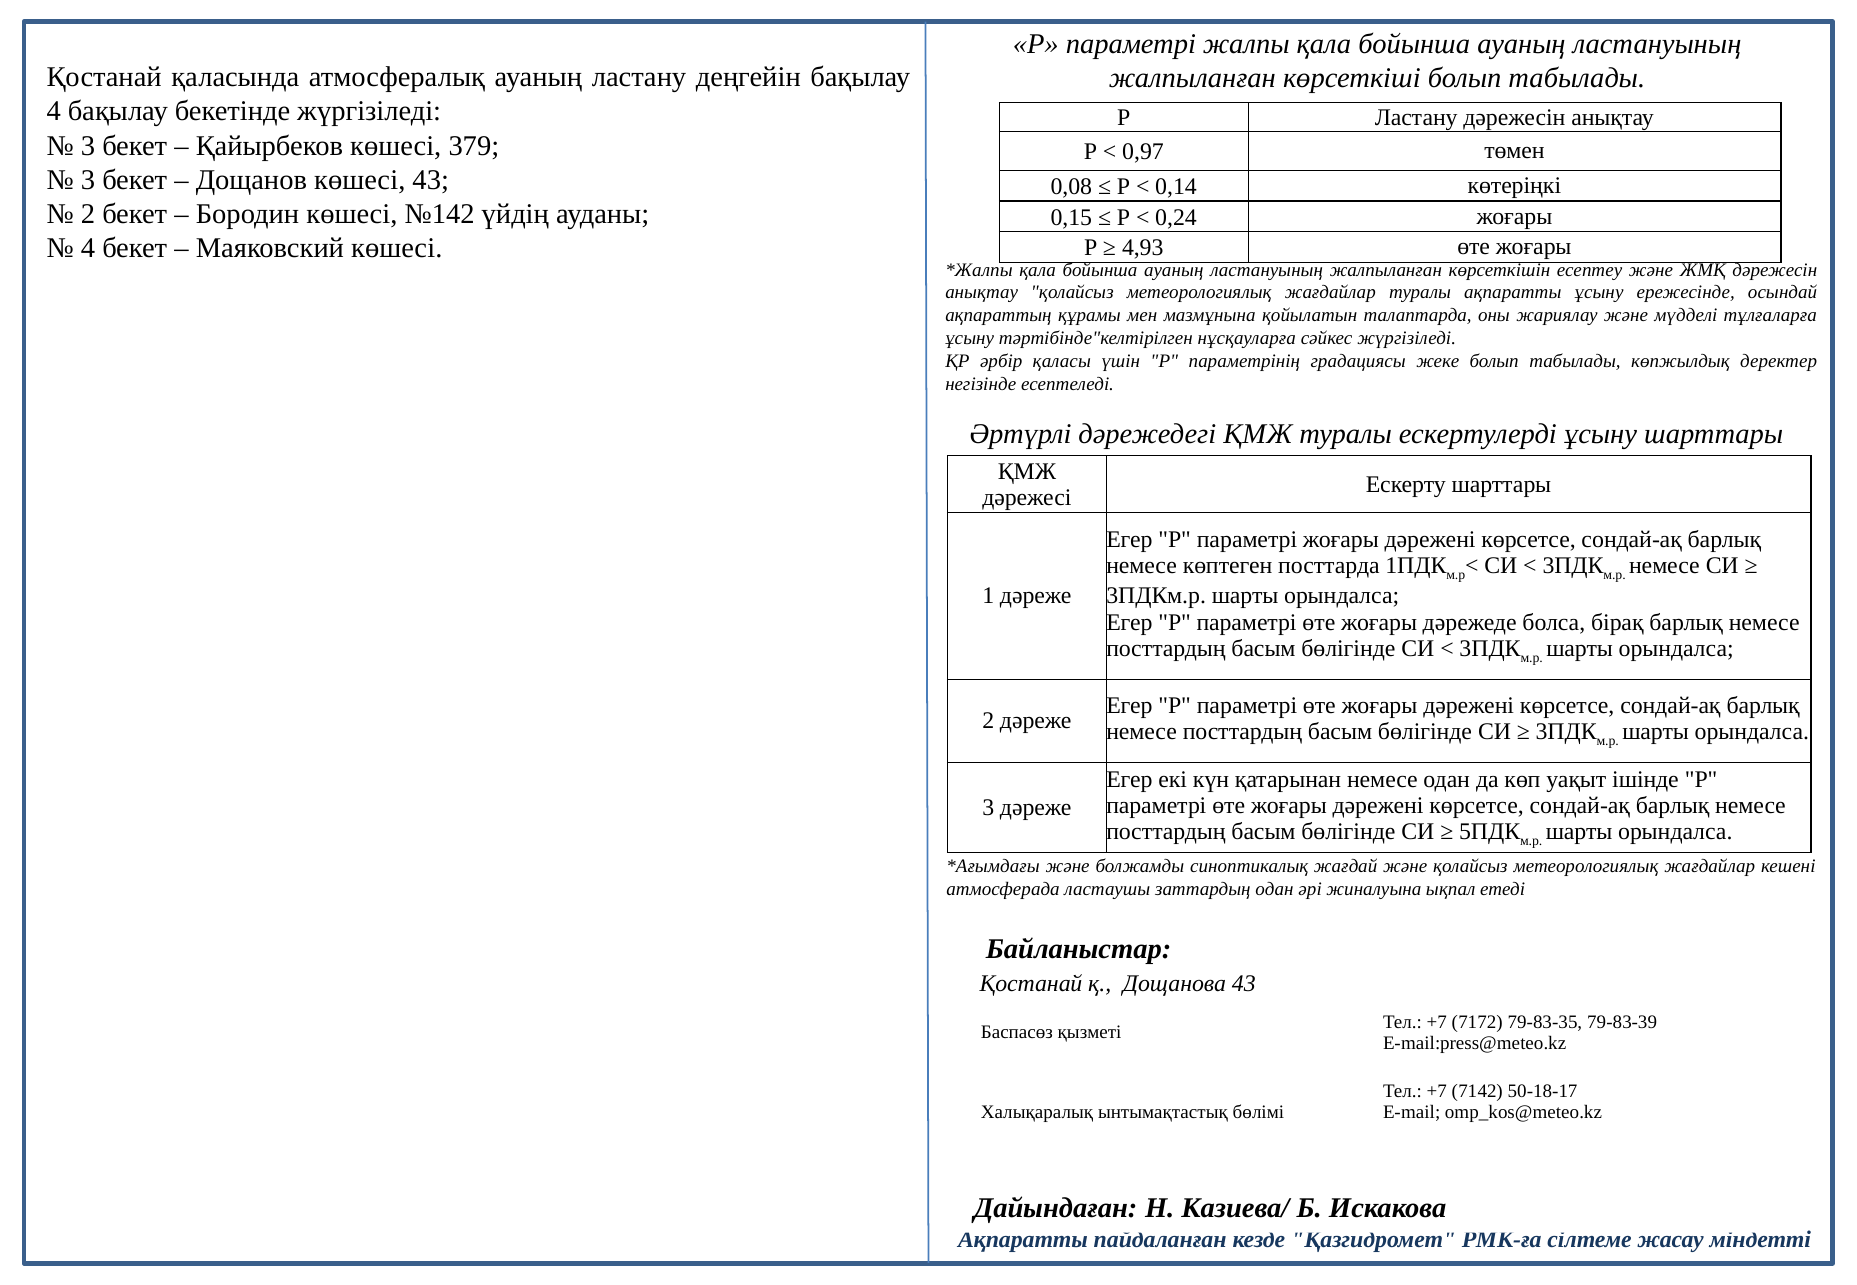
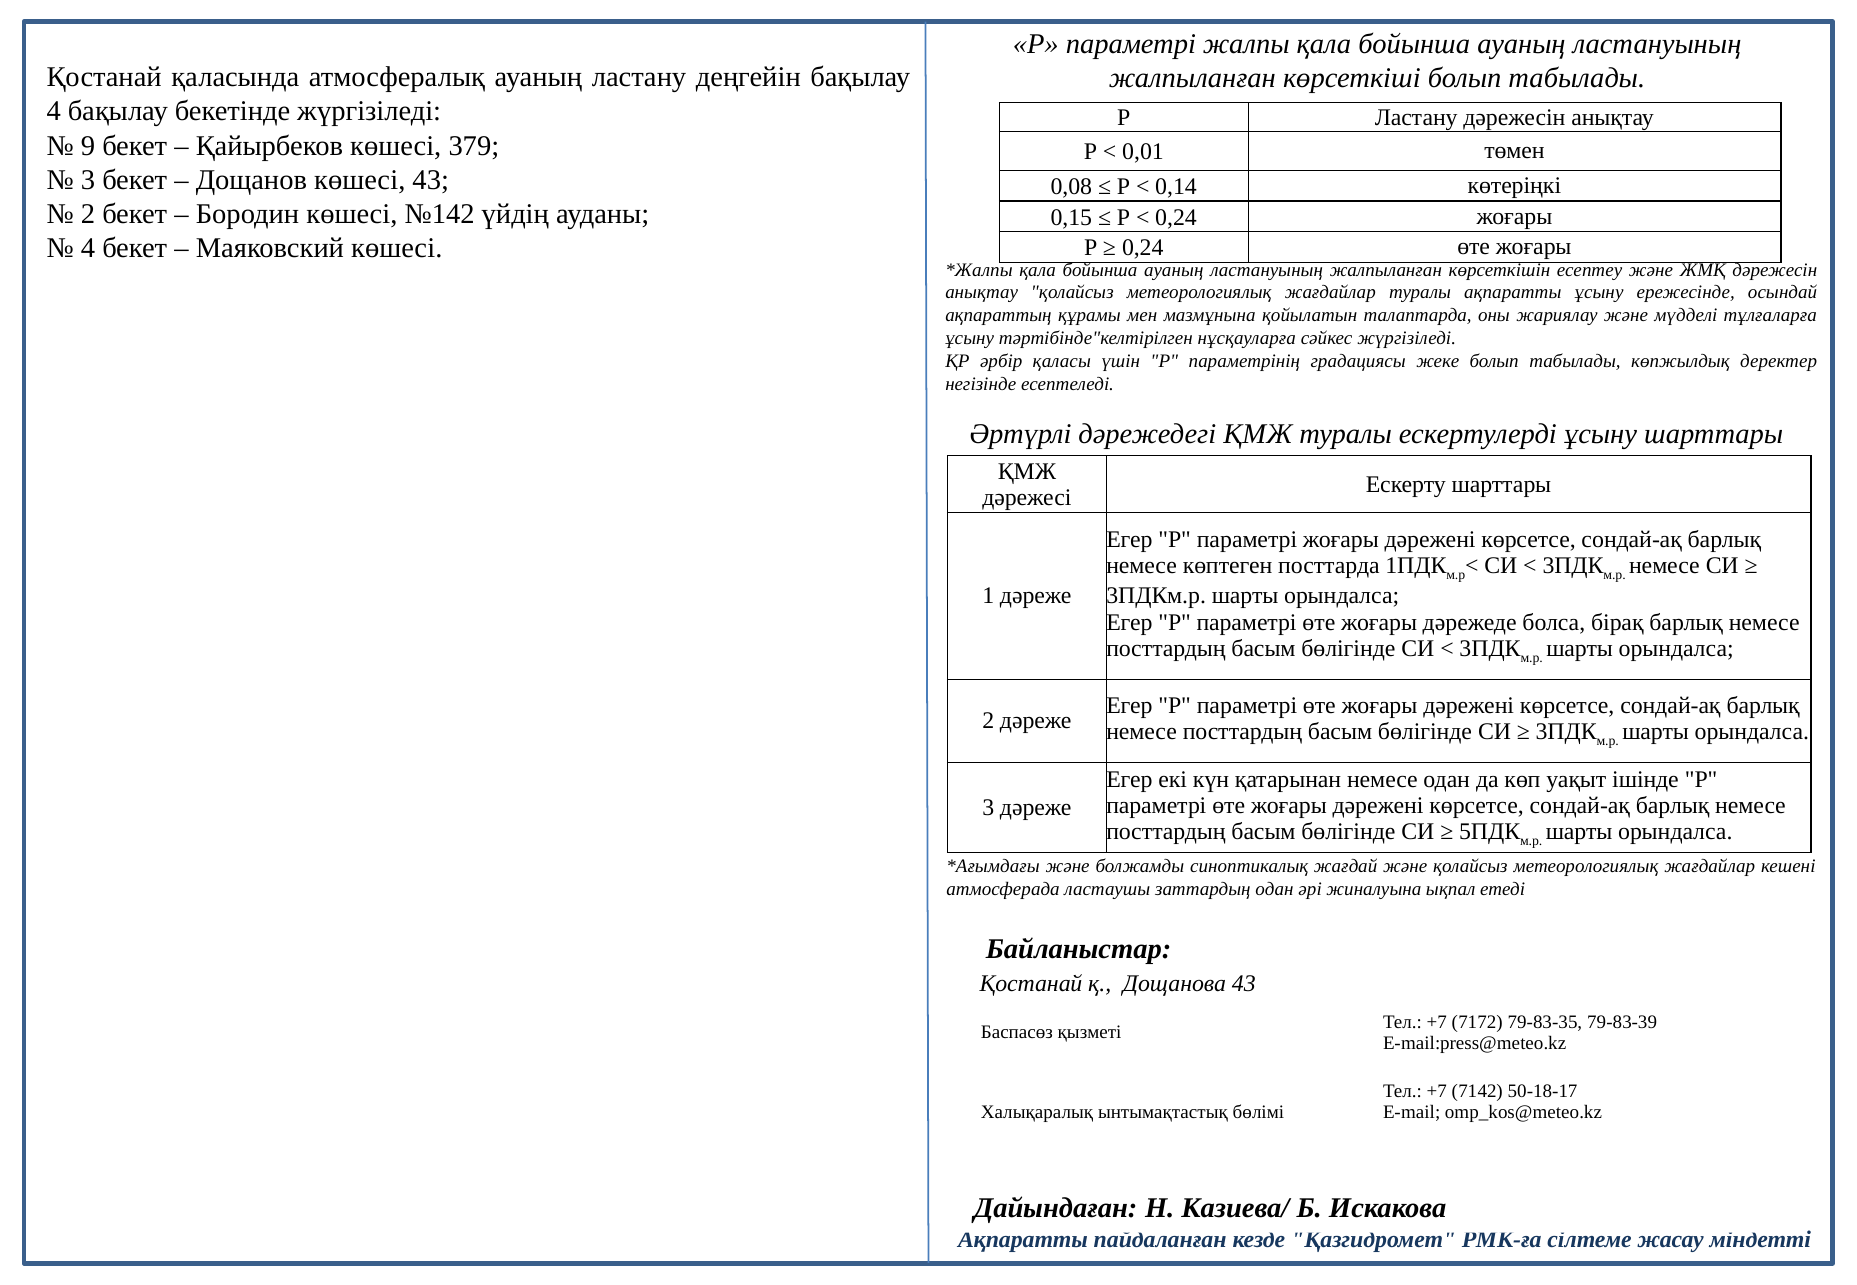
3: 3 -> 9 (88, 146)
0,97: 0,97 -> 0,01 (1143, 152)
4,93: 4,93 -> 0,24 (1143, 248)
